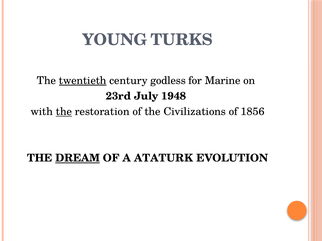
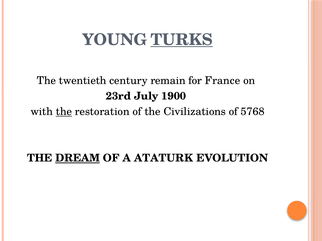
TURKS underline: none -> present (182, 40)
twentieth underline: present -> none (83, 81)
godless: godless -> remain (168, 81)
Marine: Marine -> France (223, 81)
1948: 1948 -> 1900 (174, 96)
1856: 1856 -> 5768 (253, 112)
